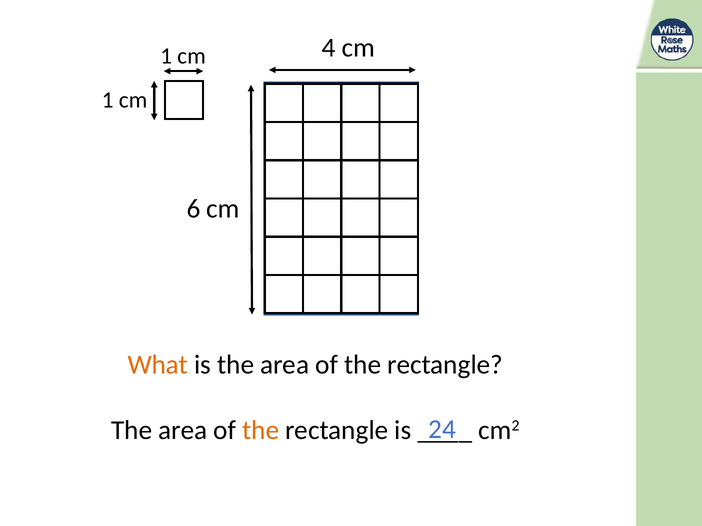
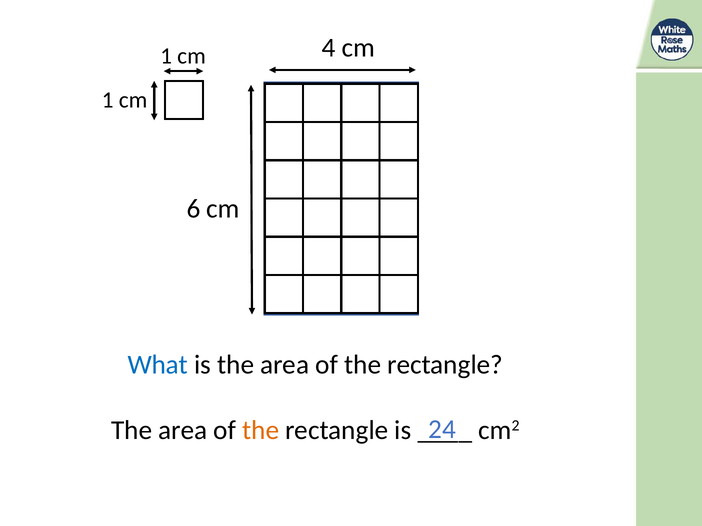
What colour: orange -> blue (158, 365)
